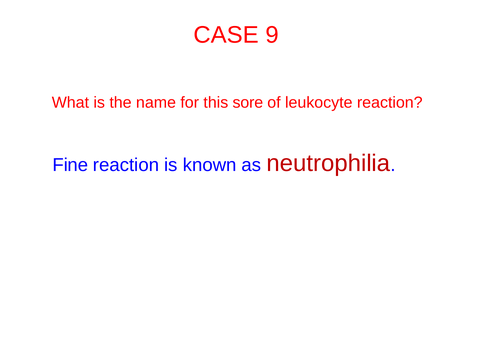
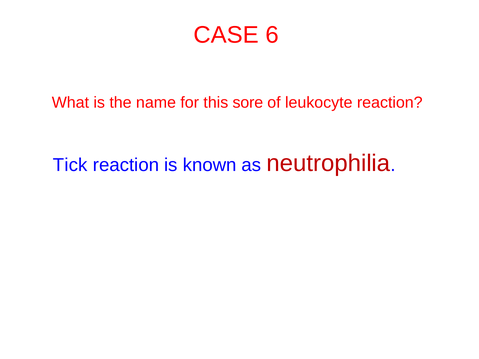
9: 9 -> 6 (272, 35)
Fine: Fine -> Tick (70, 165)
